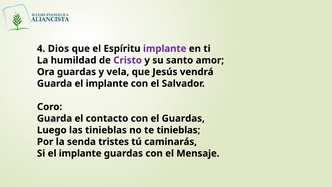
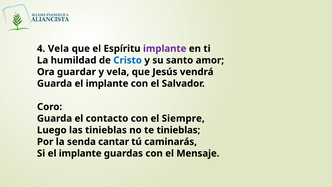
4 Dios: Dios -> Vela (58, 49)
Cristo colour: purple -> blue (128, 60)
Ora guardas: guardas -> guardar (76, 72)
el Guardas: Guardas -> Siempre (183, 118)
tristes: tristes -> cantar (114, 142)
